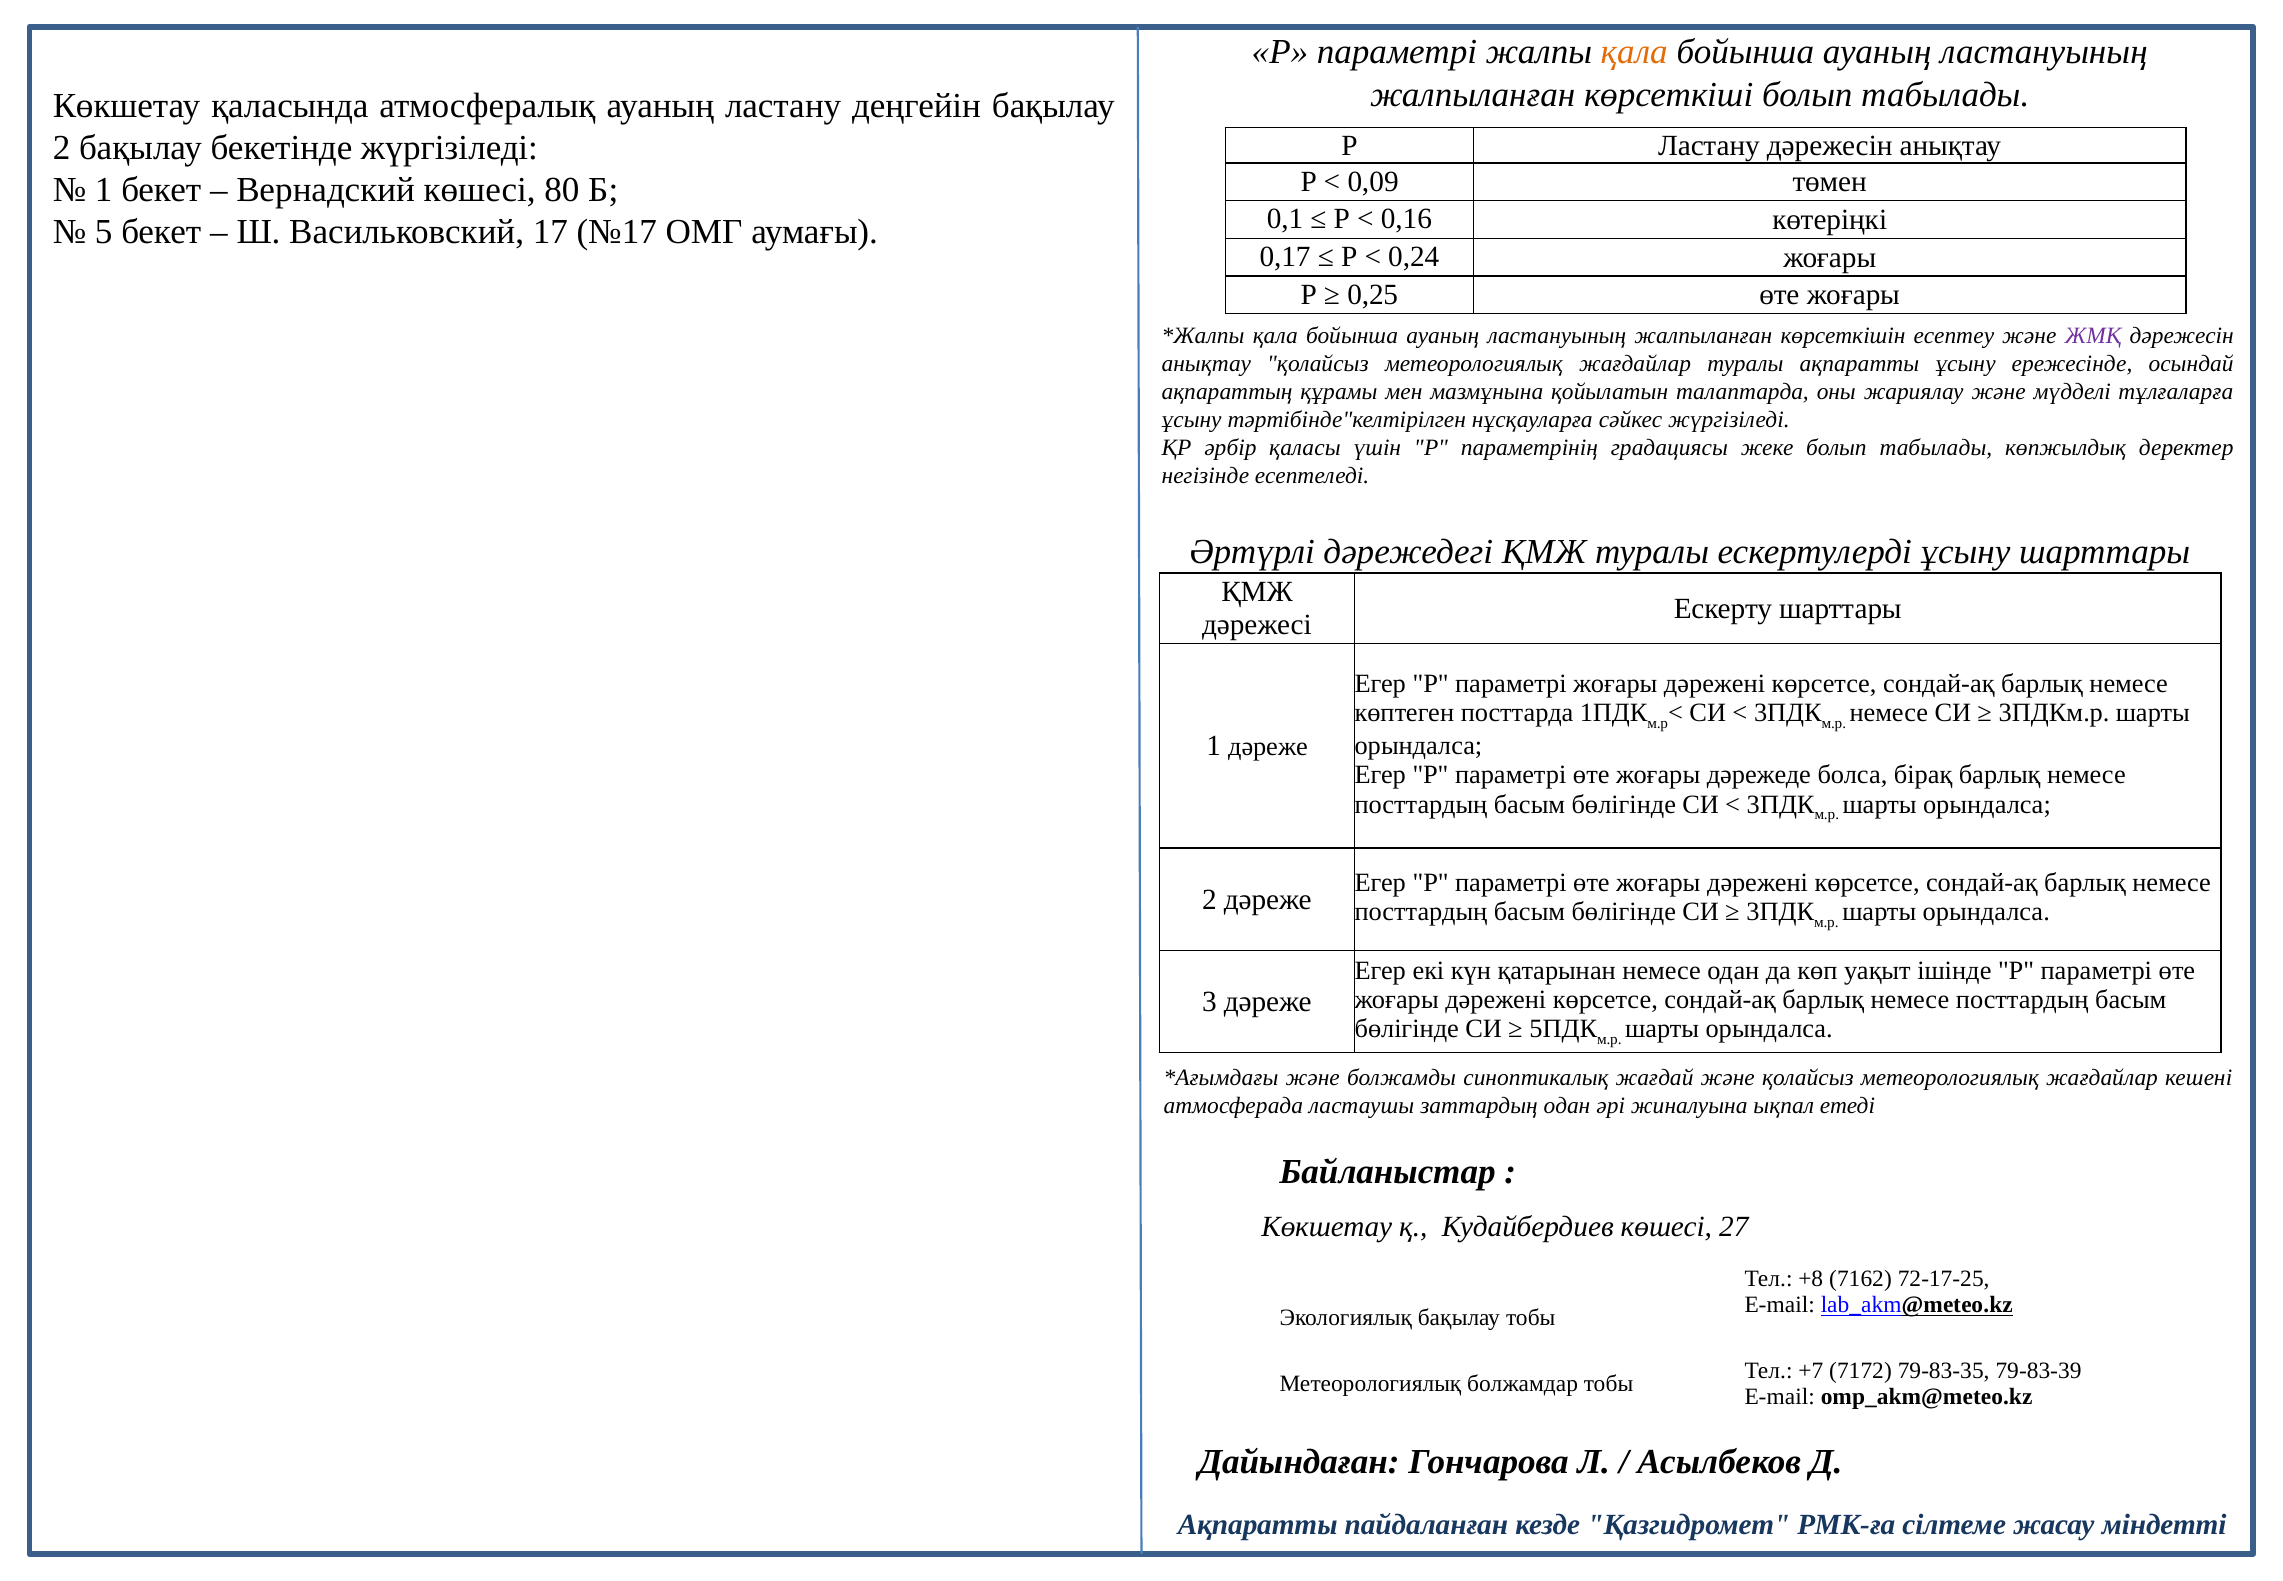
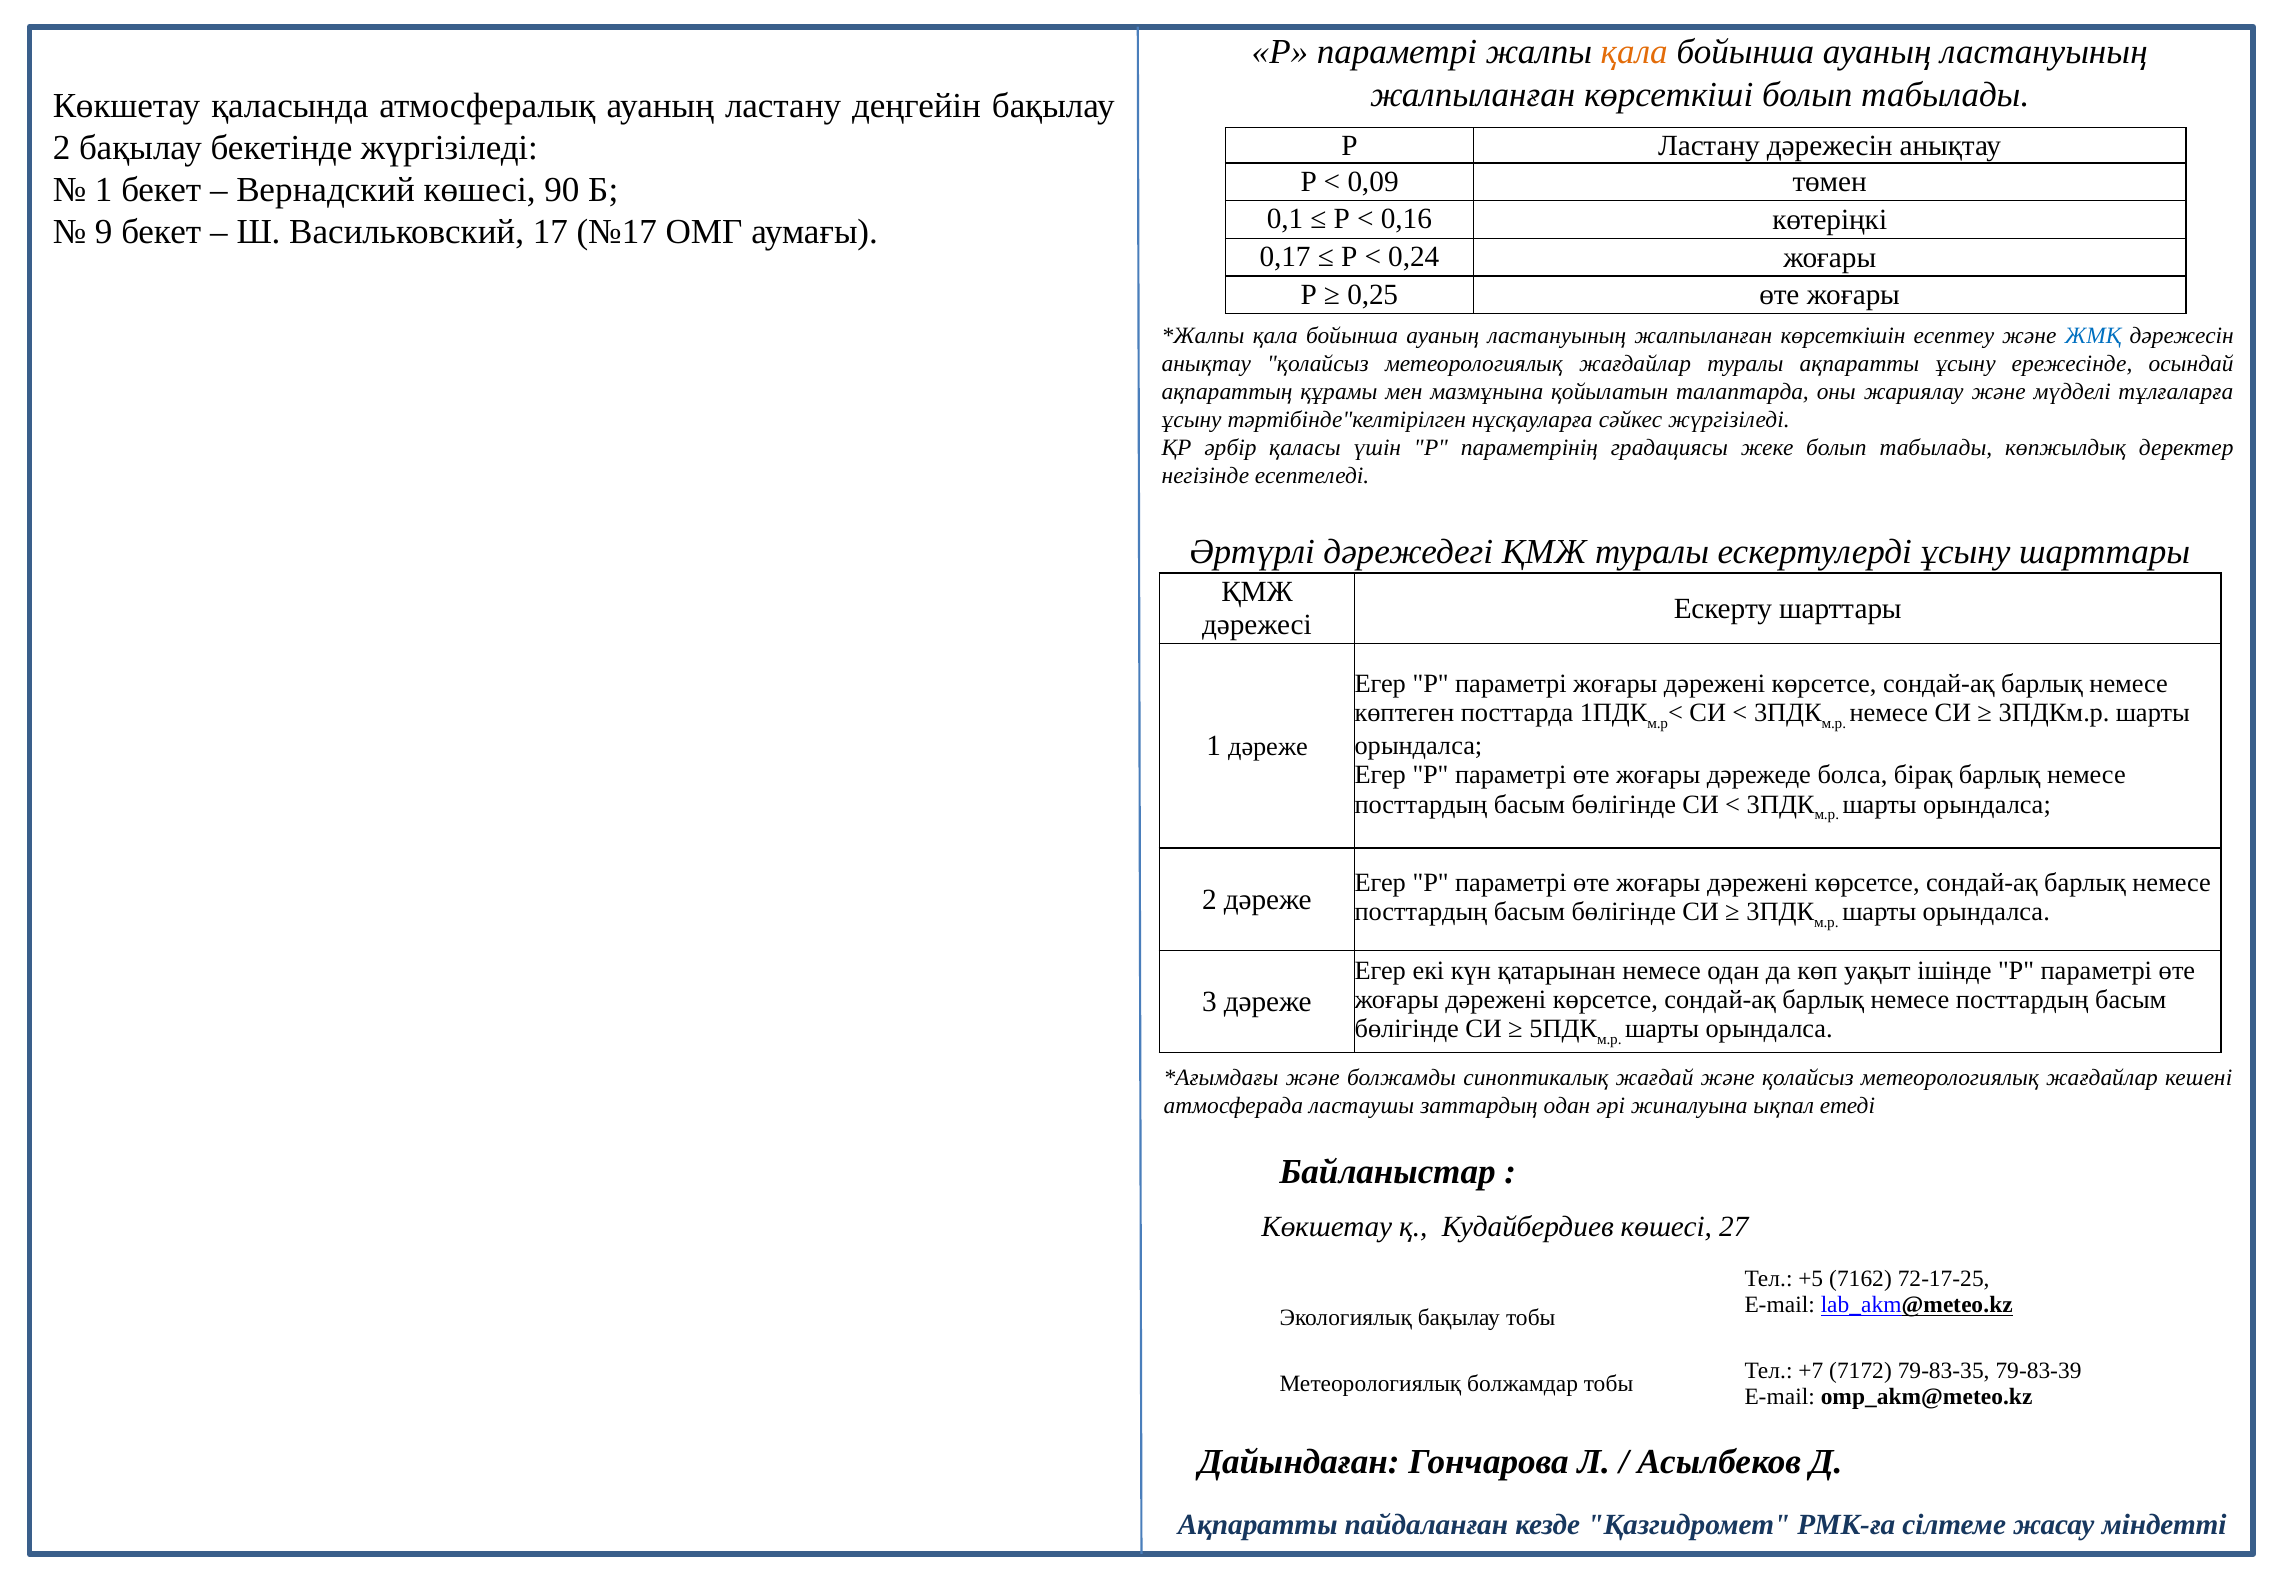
80: 80 -> 90 (562, 190)
5: 5 -> 9 (104, 232)
ЖМҚ colour: purple -> blue (2093, 336)
+8: +8 -> +5 (1811, 1279)
